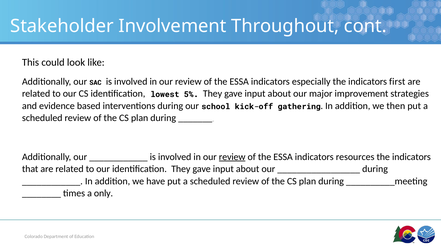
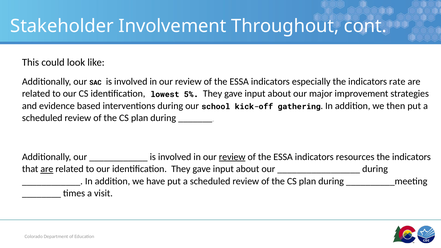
first: first -> rate (397, 82)
are underline: none -> present (47, 169)
only: only -> visit (103, 193)
